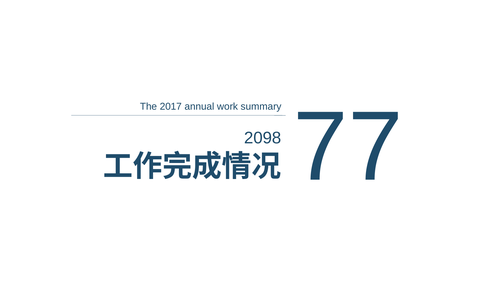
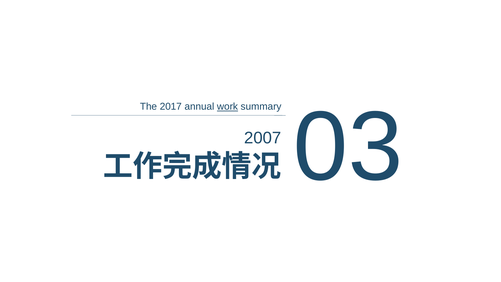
work underline: none -> present (227, 107)
77: 77 -> 03 (348, 147)
2098: 2098 -> 2007 (263, 138)
